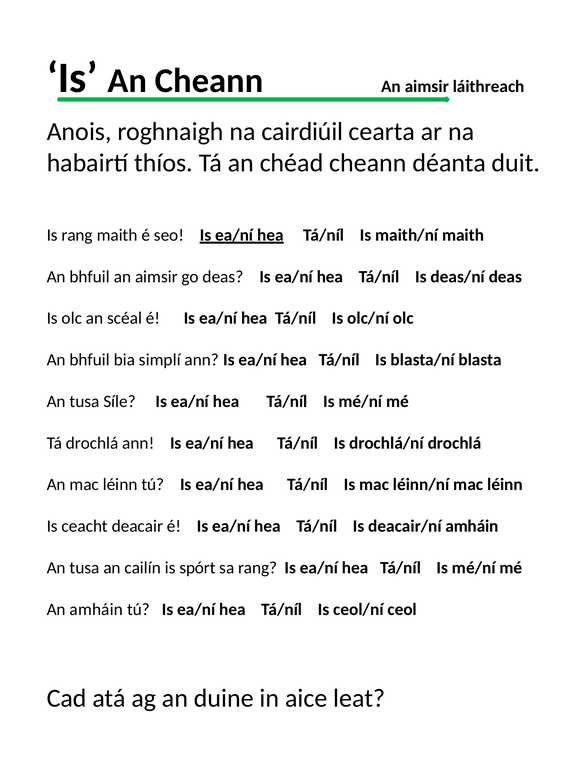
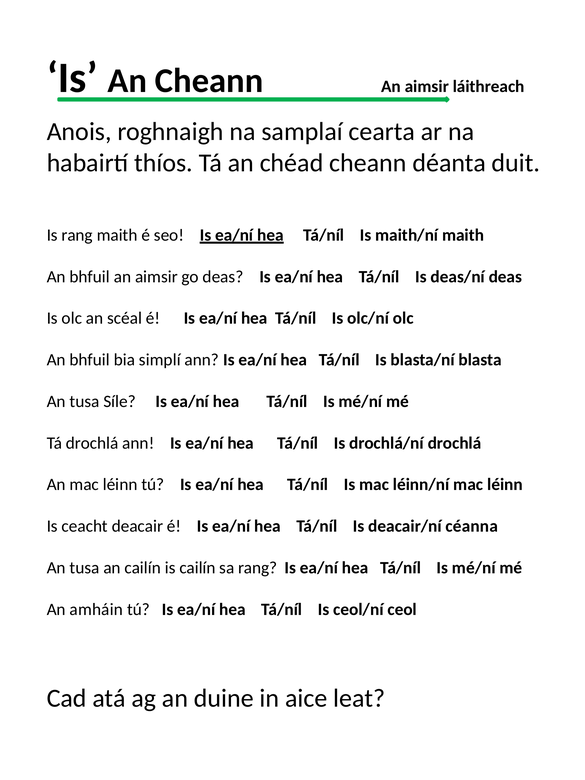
cairdiúil: cairdiúil -> samplaí (302, 132)
deacair/ní amháin: amháin -> céanna (472, 526)
is spórt: spórt -> cailín (197, 568)
